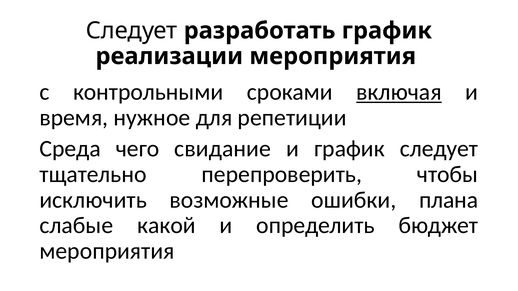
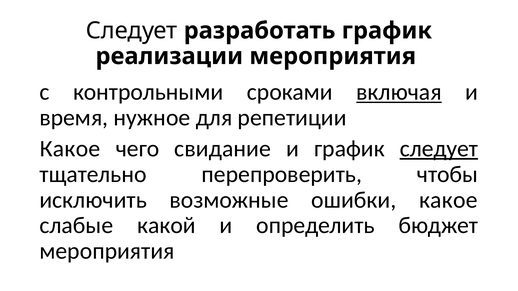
Среда: Среда -> Какое (70, 149)
следует underline: none -> present (439, 149)
ошибки плана: плана -> какое (448, 200)
